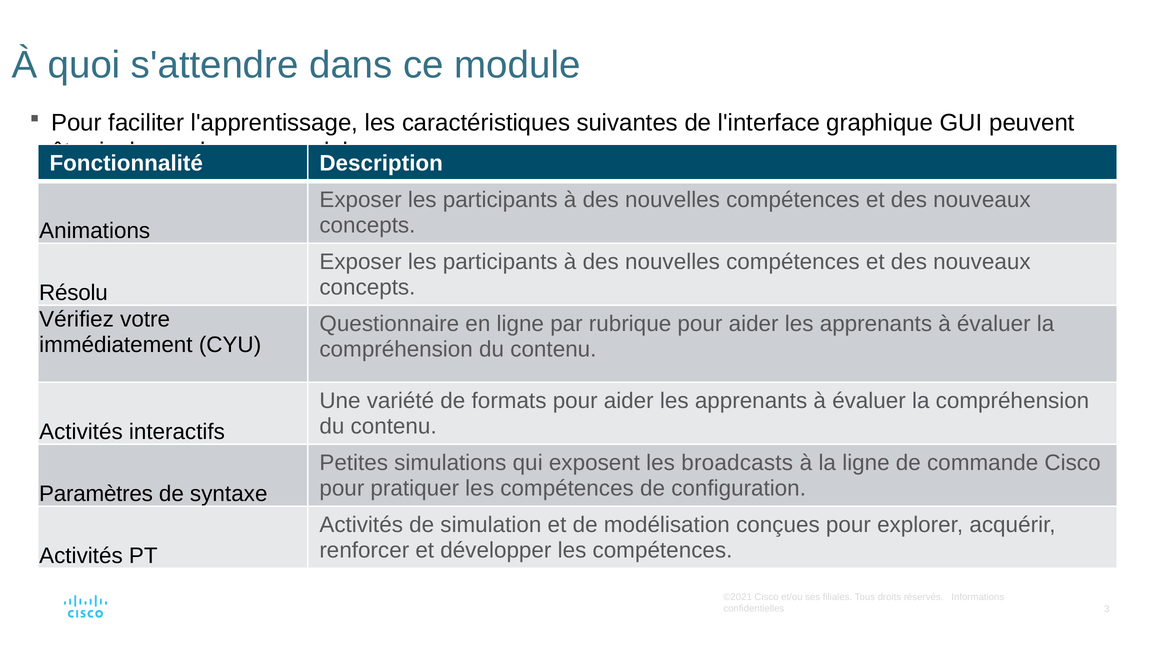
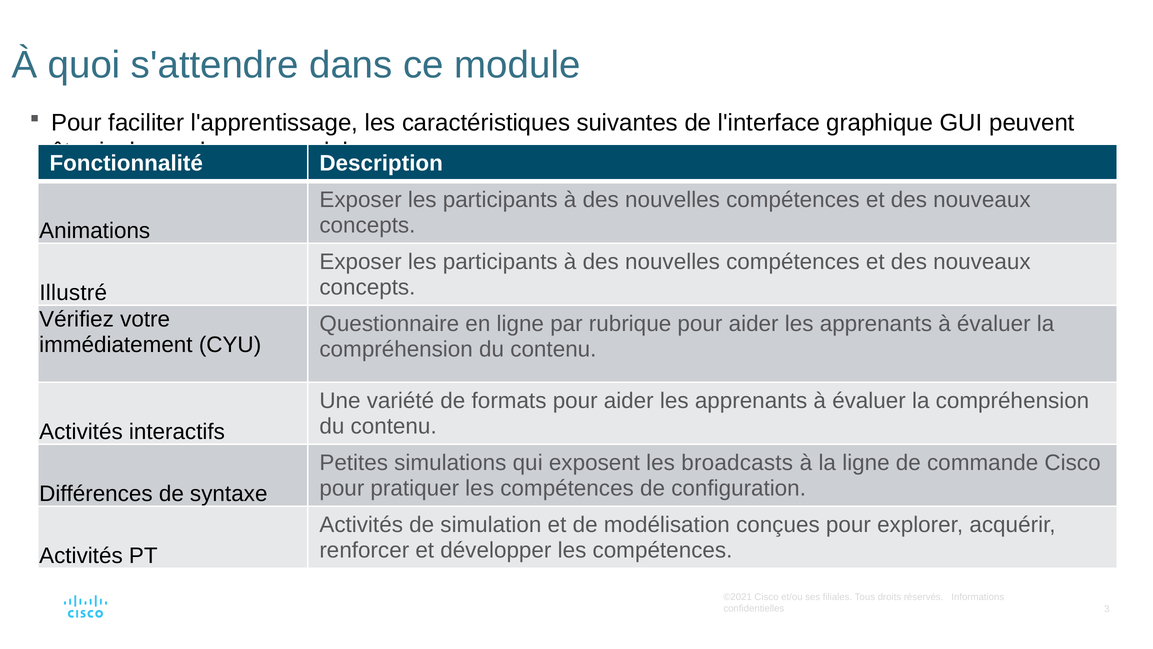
Résolu: Résolu -> Illustré (73, 293)
Paramètres: Paramètres -> Différences (96, 494)
